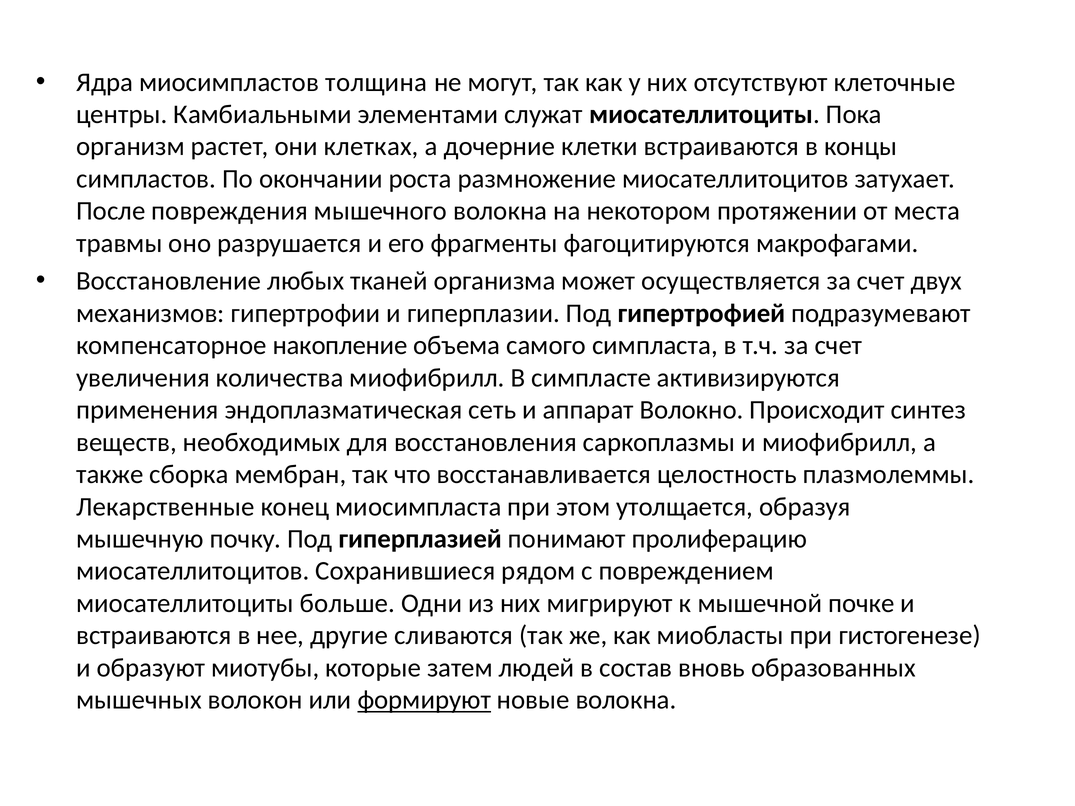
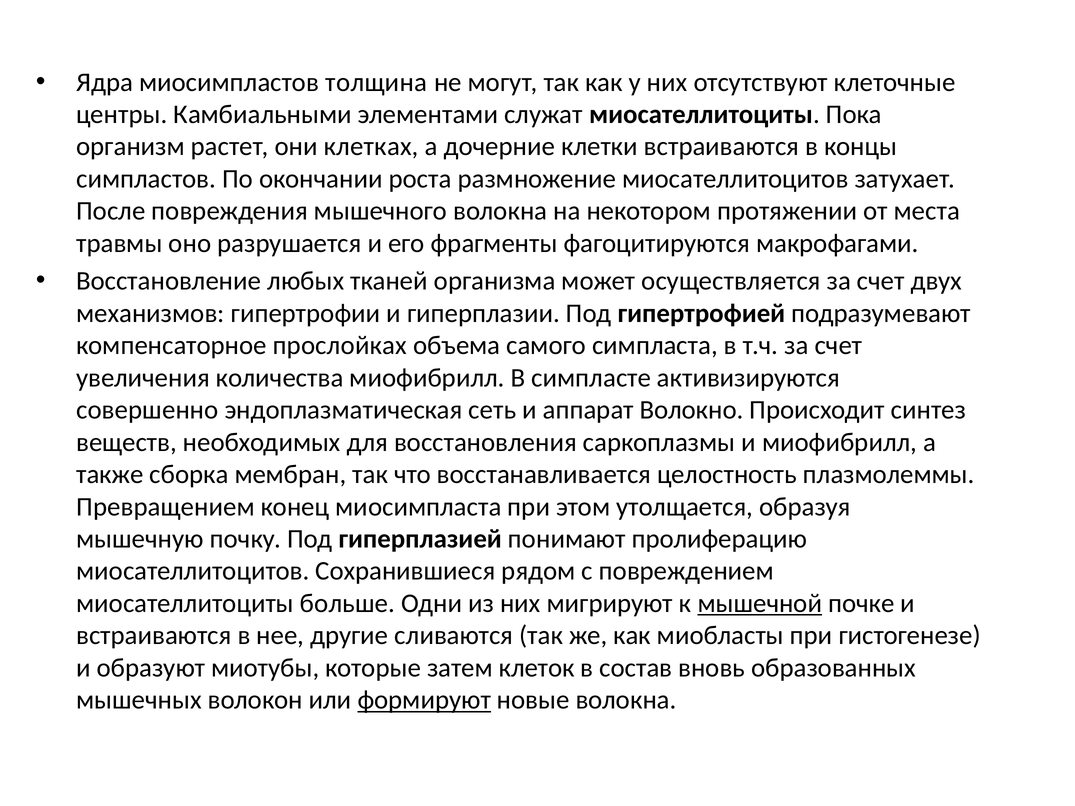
накопление: накопление -> прослойках (340, 346)
применения: применения -> совершенно (147, 410)
Лекарственные: Лекарственные -> Превращением (166, 507)
мышечной underline: none -> present (760, 604)
людей: людей -> клеток (537, 668)
